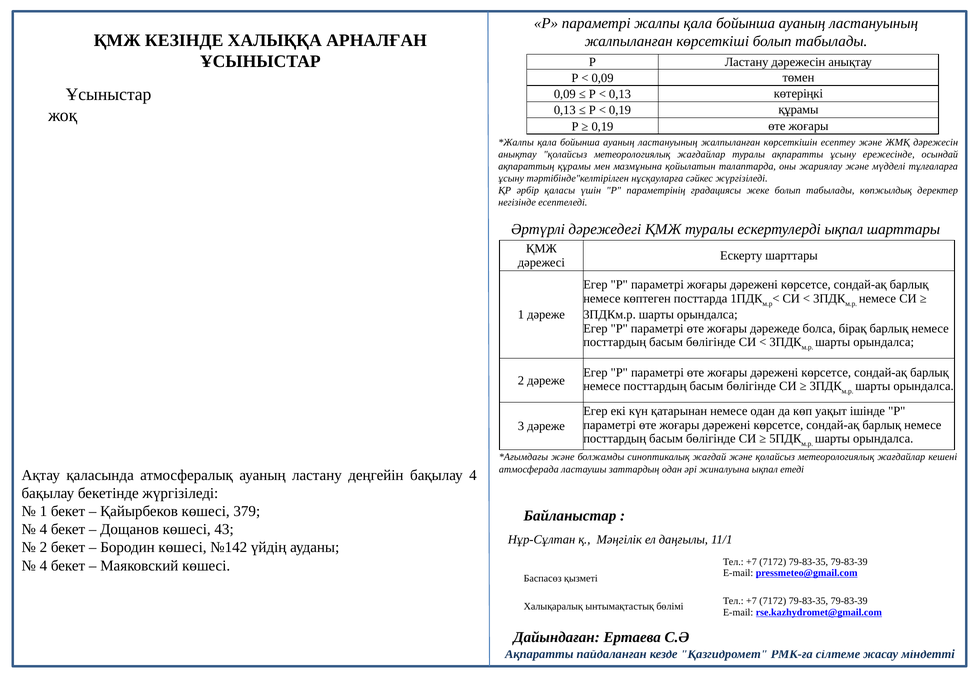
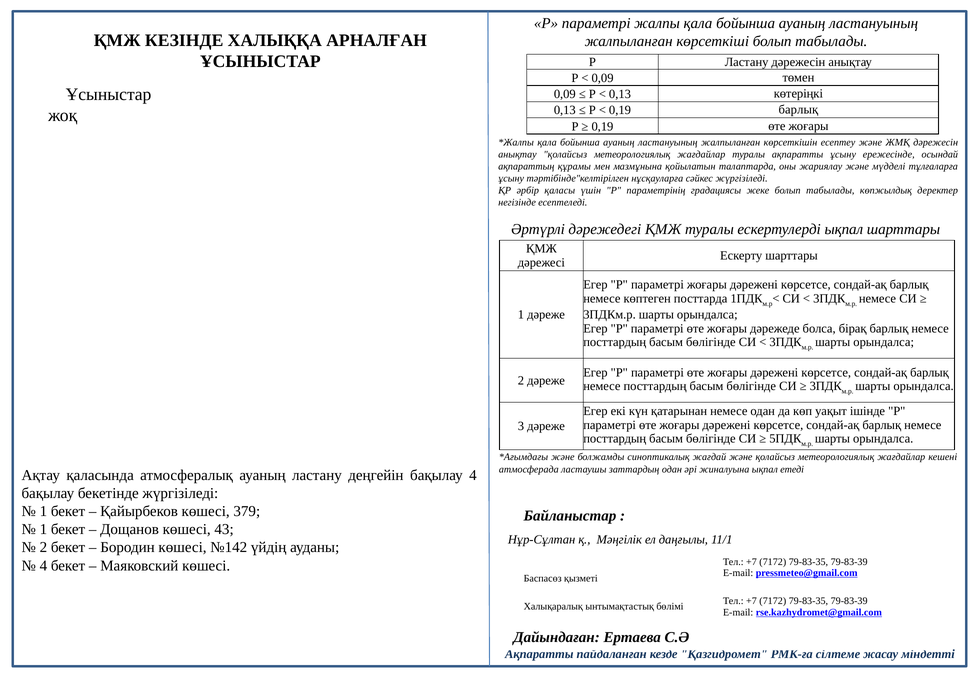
0,19 құрамы: құрамы -> барлық (798, 110)
4: 4 -> 1 (43, 529)
